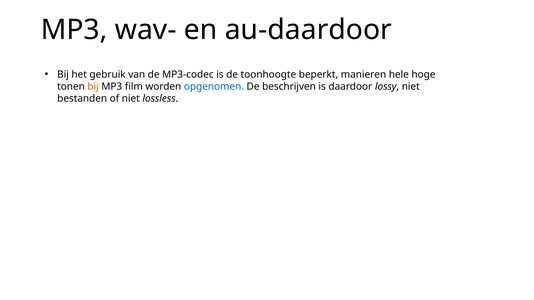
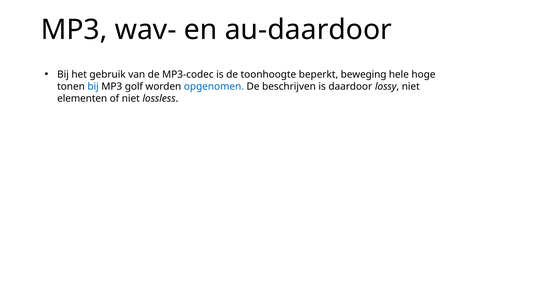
manieren: manieren -> beweging (364, 74)
bij colour: orange -> blue (93, 86)
film: film -> golf (134, 86)
bestanden: bestanden -> elementen (82, 98)
